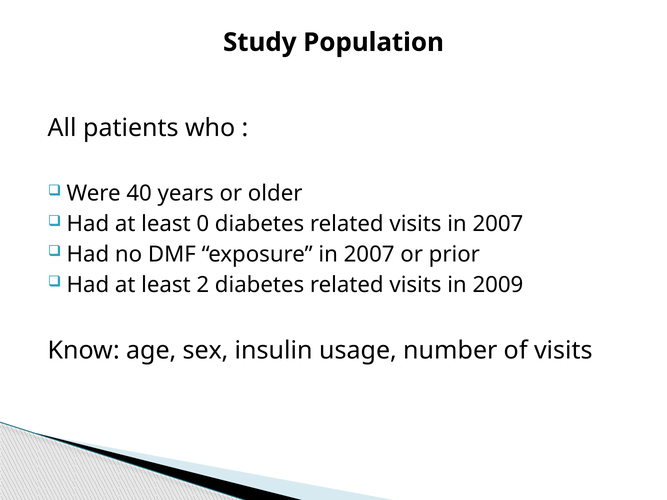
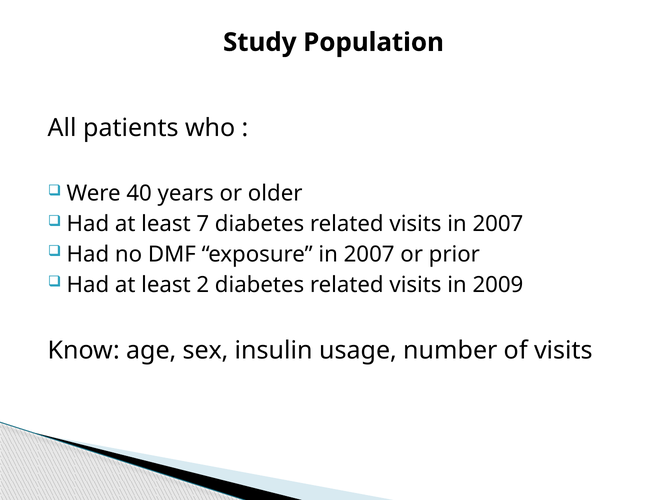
0: 0 -> 7 (203, 224)
